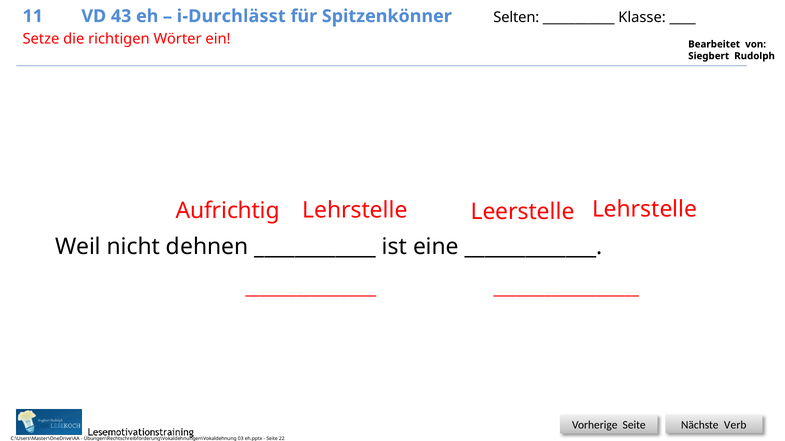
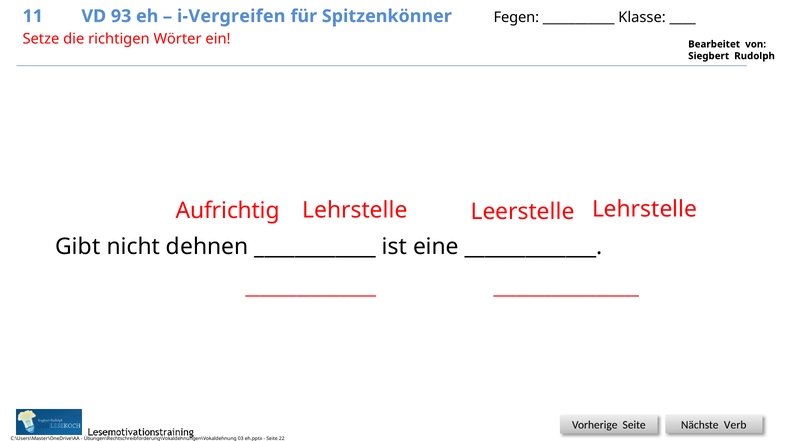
43: 43 -> 93 (121, 16)
i-Durchlässt: i-Durchlässt -> i-Vergreifen (231, 16)
Selten: Selten -> Fegen (516, 17)
Weil: Weil -> Gibt (78, 247)
